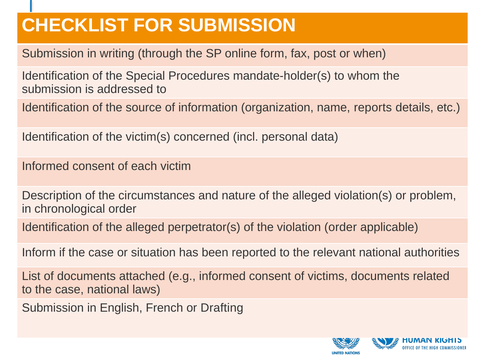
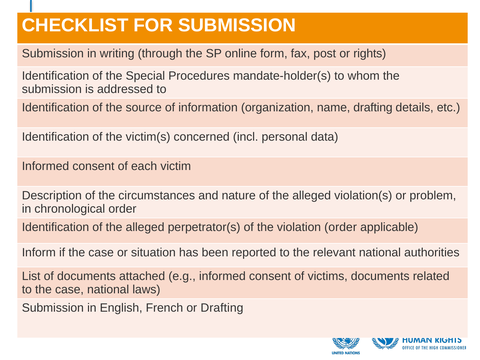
when: when -> rights (370, 53)
name reports: reports -> drafting (373, 108)
